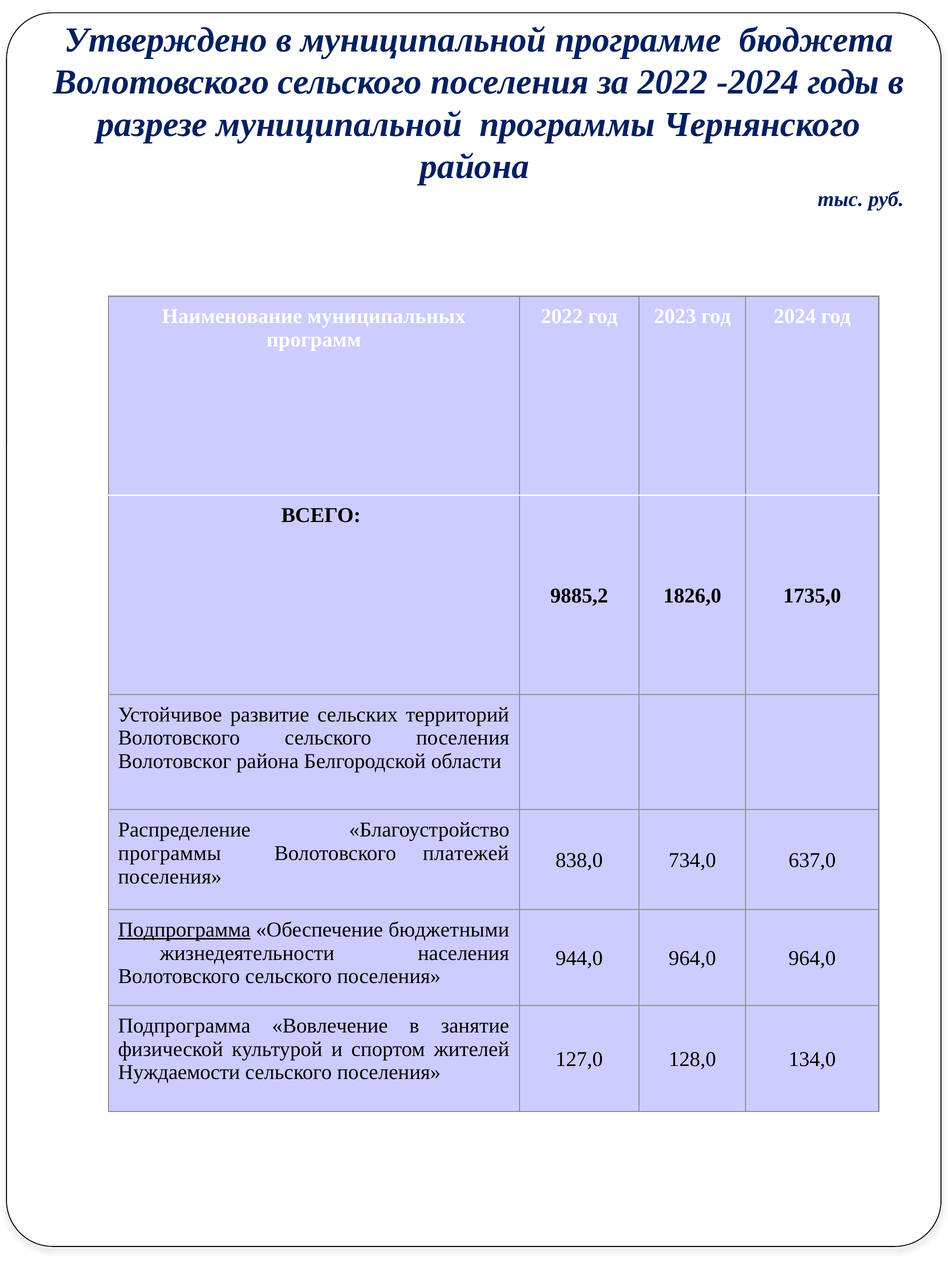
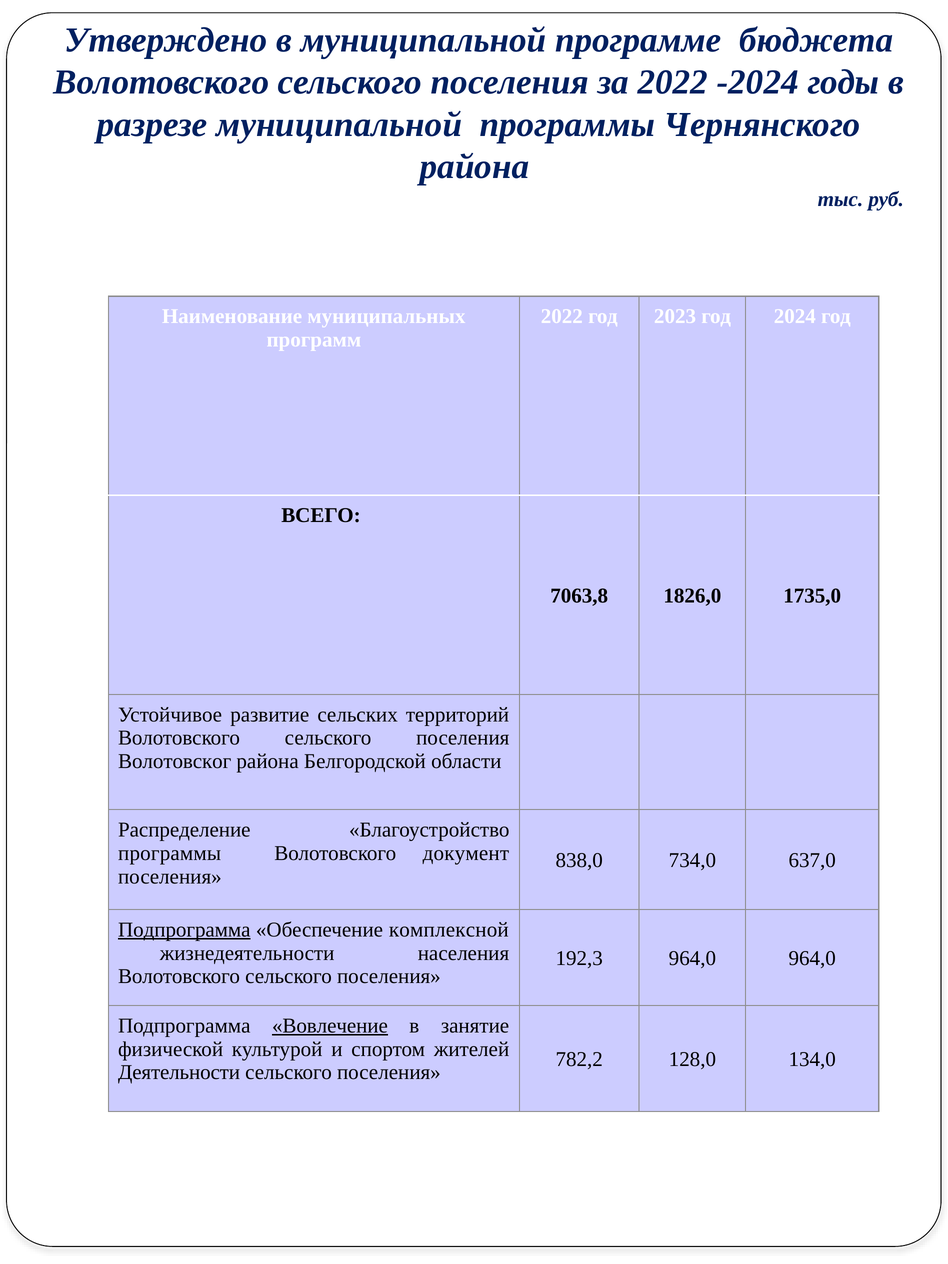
9885,2: 9885,2 -> 7063,8 (579, 596)
платежей: платежей -> документ (466, 853)
бюджетными: бюджетными -> комплексной (449, 930)
944,0: 944,0 -> 192,3 (579, 958)
Вовлечение underline: none -> present (330, 1026)
127,0: 127,0 -> 782,2 (579, 1059)
Нуждаемости: Нуждаемости -> Деятельности (179, 1072)
